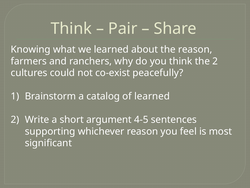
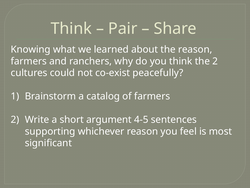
of learned: learned -> farmers (152, 96)
